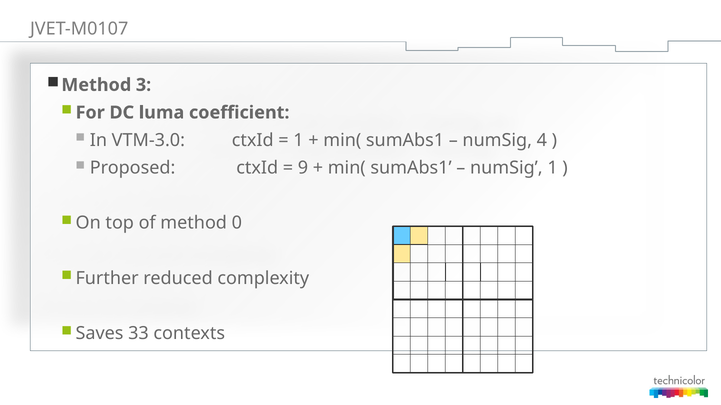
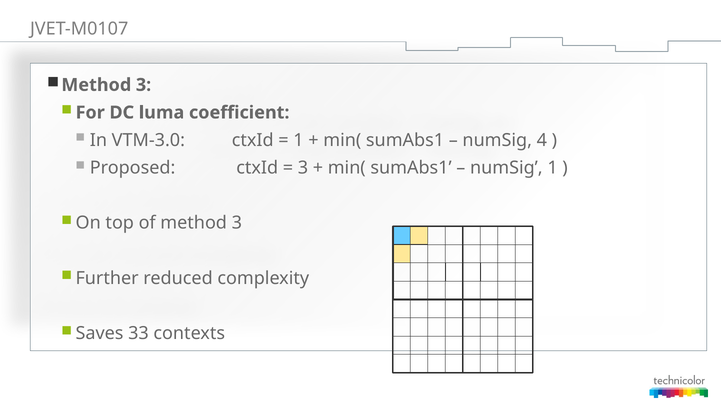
9: 9 -> 3 (303, 168)
of method 0: 0 -> 3 (237, 223)
